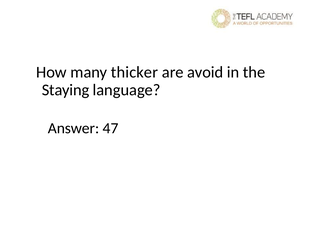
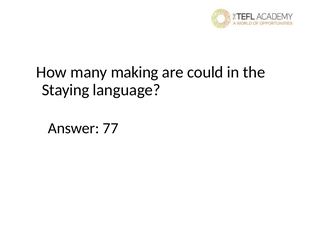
thicker: thicker -> making (135, 72)
avoid: avoid -> could (205, 72)
47: 47 -> 77 (111, 128)
